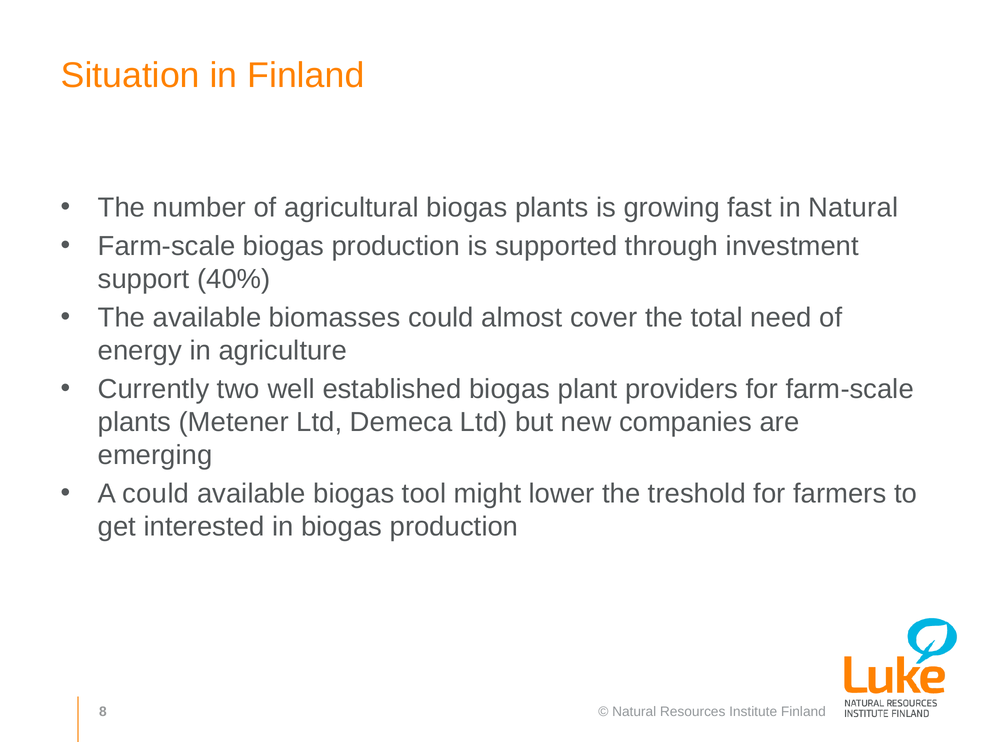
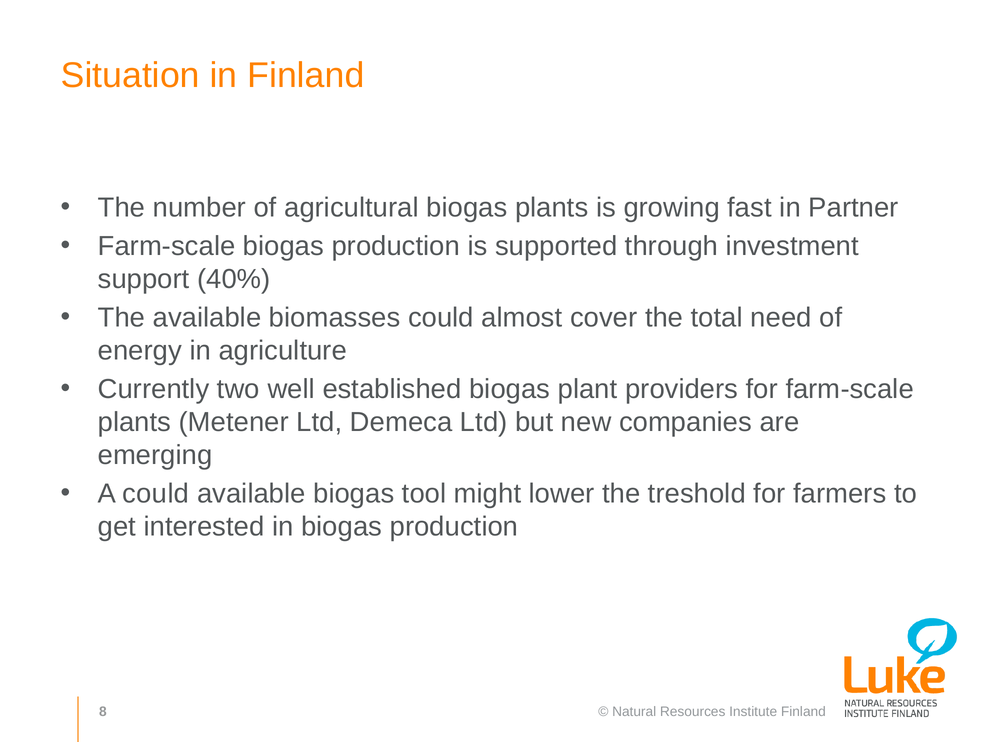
in Natural: Natural -> Partner (853, 208)
